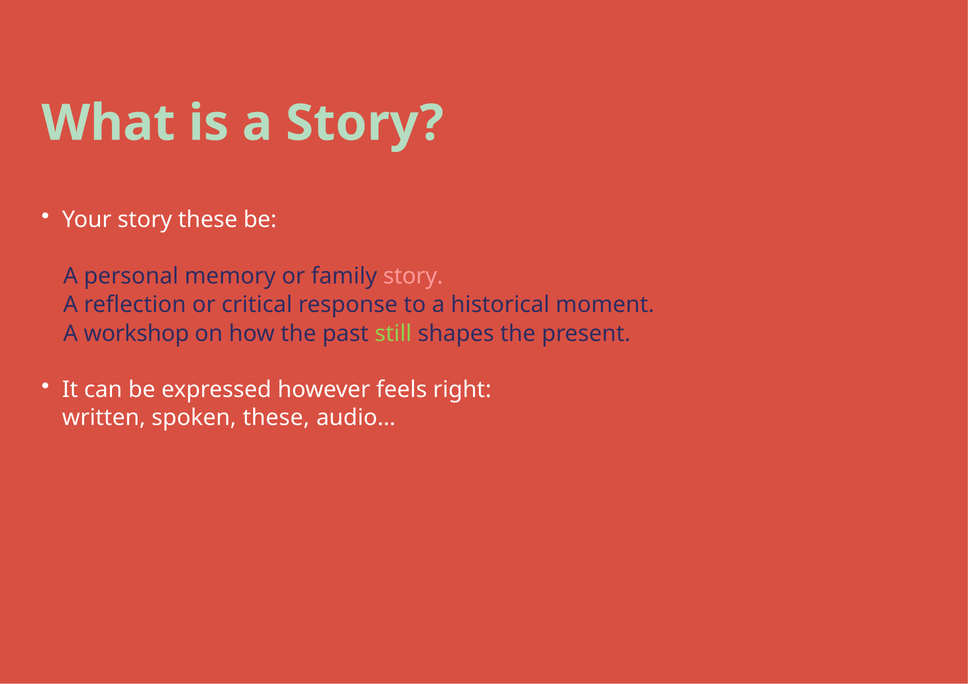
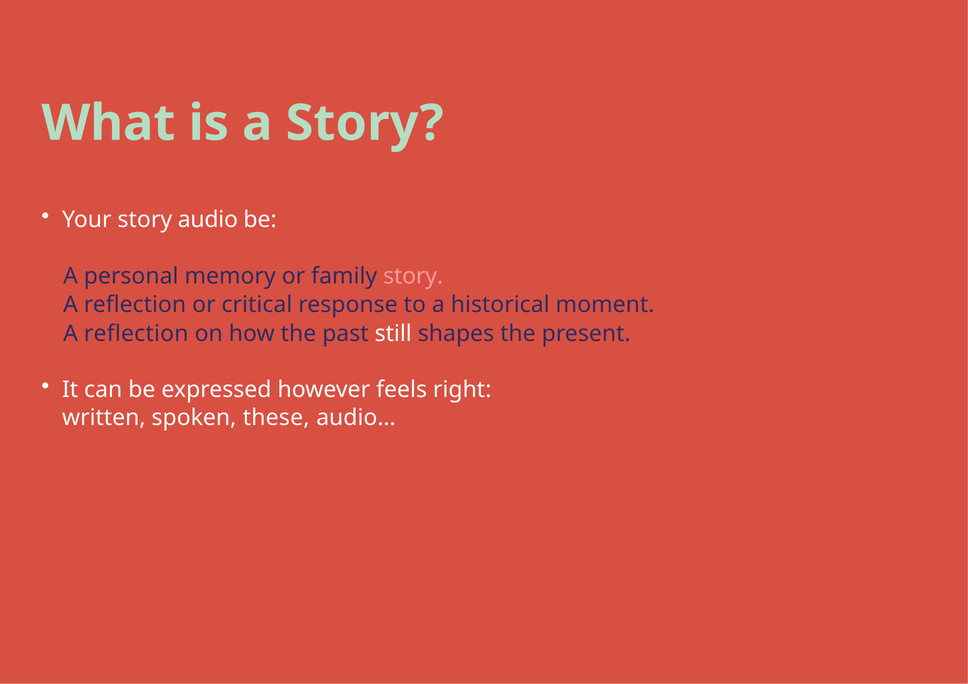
story these: these -> audio (208, 220)
workshop: workshop -> reflection (136, 334)
still colour: light green -> white (393, 334)
